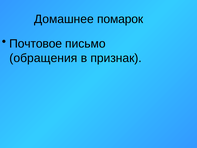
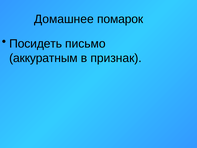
Почтовое: Почтовое -> Посидеть (36, 44)
обращения: обращения -> аккуратным (43, 58)
